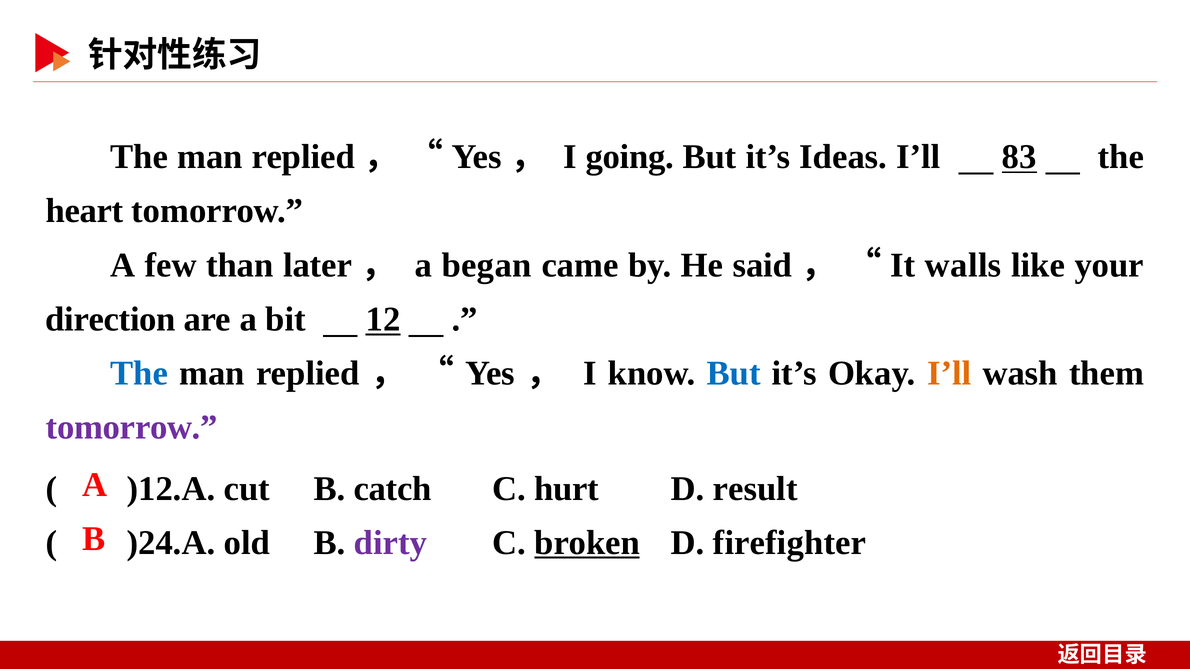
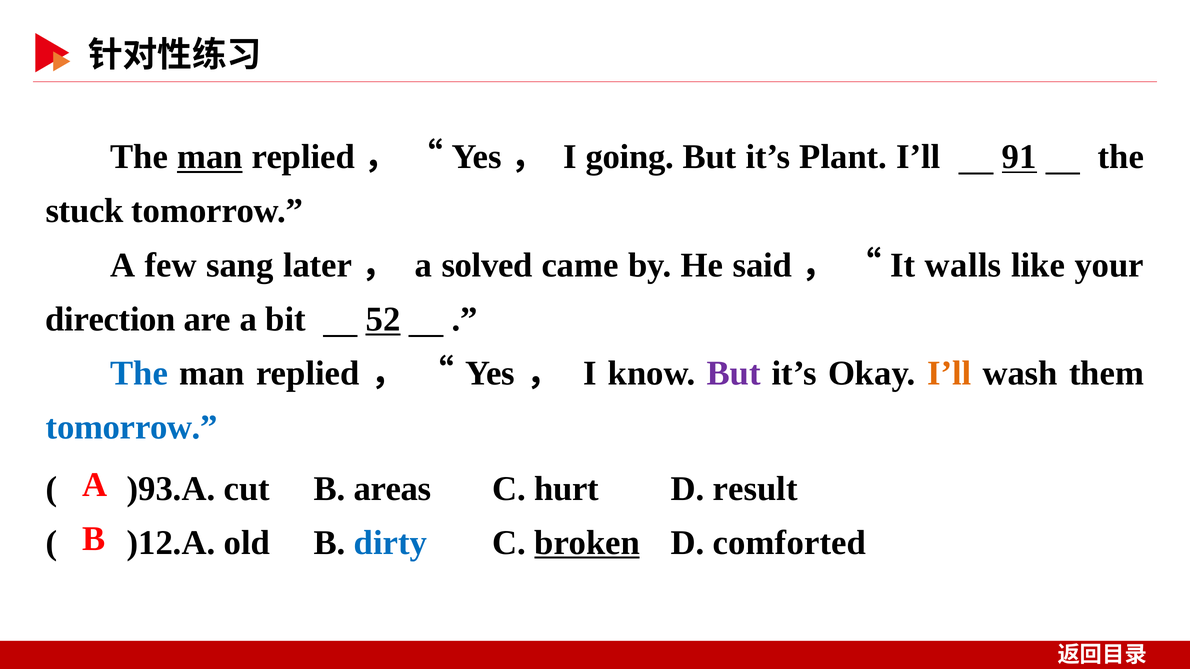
man underline: none -> present (210, 157)
Ideas: Ideas -> Plant (843, 157)
83: 83 -> 91 (1019, 157)
heart: heart -> stuck (85, 211)
than: than -> sang (240, 265)
began: began -> solved (487, 265)
12: 12 -> 52 (383, 319)
But colour: blue -> purple (734, 374)
tomorrow colour: purple -> blue (132, 428)
)12.A: )12.A -> )93.A (171, 489)
catch: catch -> areas (393, 489)
)24.A: )24.A -> )12.A (171, 543)
dirty colour: purple -> blue (391, 543)
firefighter: firefighter -> comforted (790, 543)
